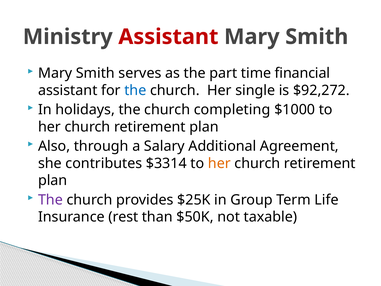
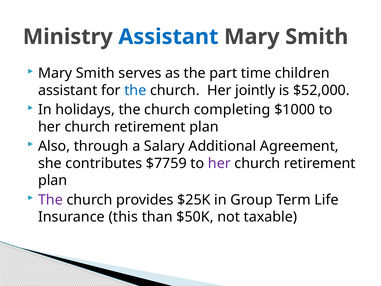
Assistant colour: red -> blue (168, 37)
financial: financial -> children (302, 73)
single: single -> jointly (255, 90)
$92,272: $92,272 -> $52,000 (321, 90)
$3314: $3314 -> $7759 (166, 163)
her colour: orange -> purple (219, 163)
rest: rest -> this (123, 217)
